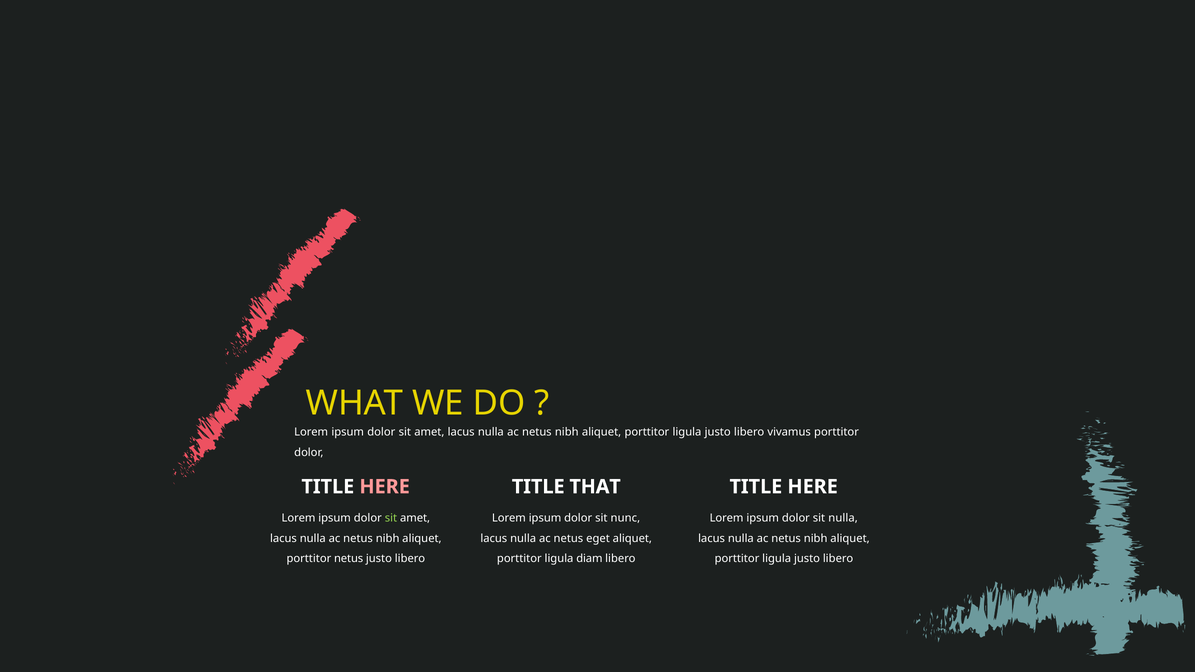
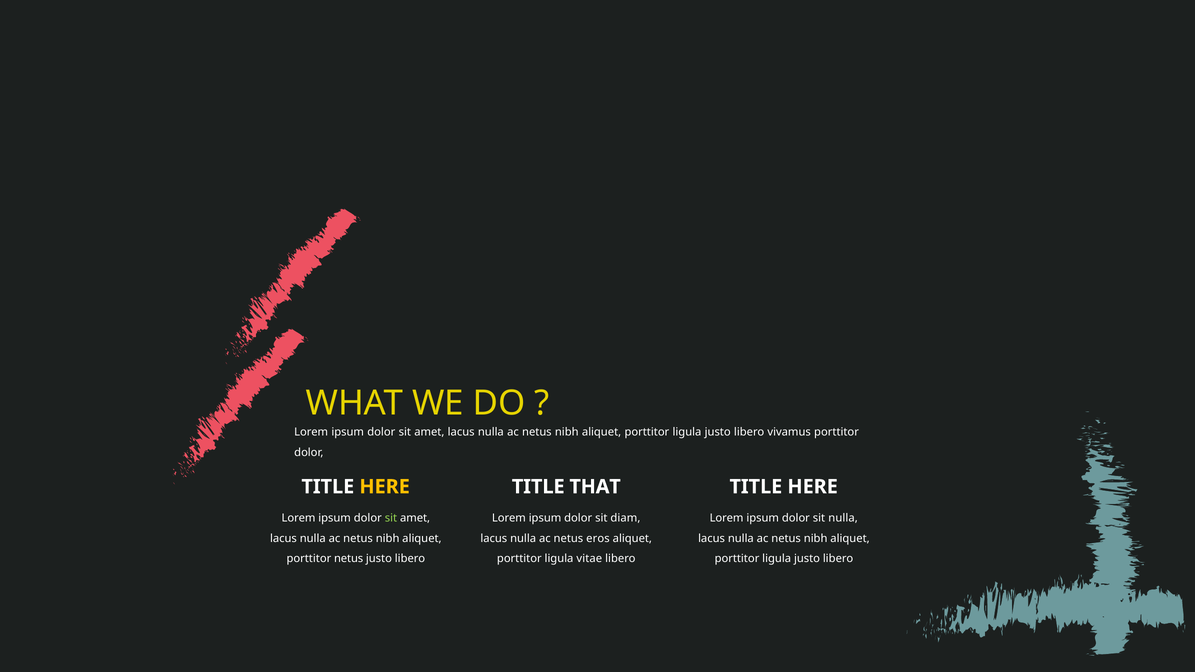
HERE colour: pink -> yellow (385, 487)
nunc: nunc -> diam (625, 518)
eget: eget -> eros (598, 539)
diam: diam -> vitae (589, 559)
